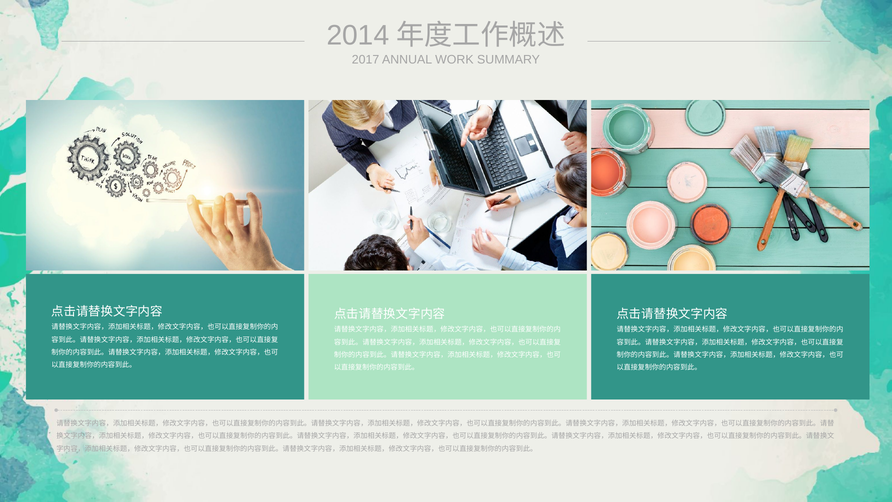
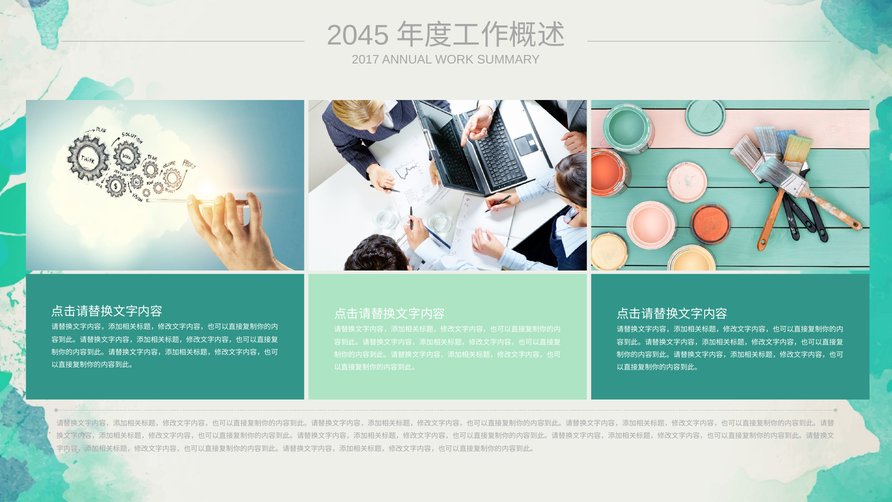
2014: 2014 -> 2045 (358, 35)
